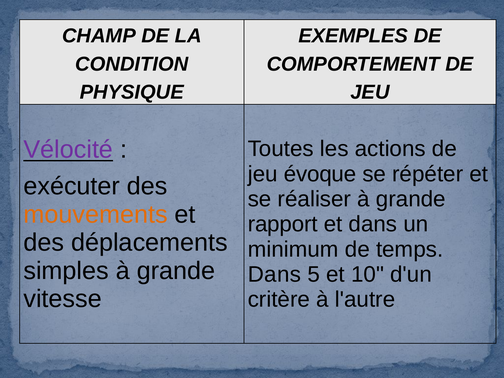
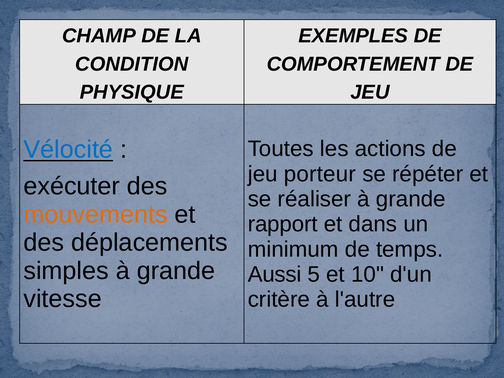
Vélocité colour: purple -> blue (68, 150)
évoque: évoque -> porteur (320, 174)
Dans: Dans -> Aussi (275, 274)
